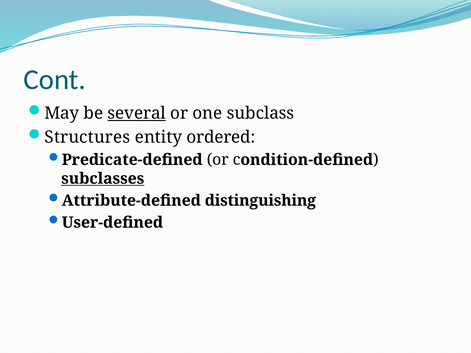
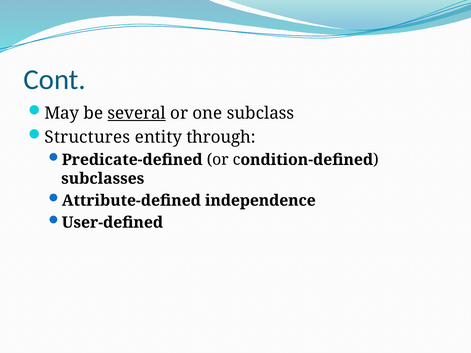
ordered: ordered -> through (221, 137)
subclasses underline: present -> none (103, 179)
distinguishing: distinguishing -> independence (260, 201)
